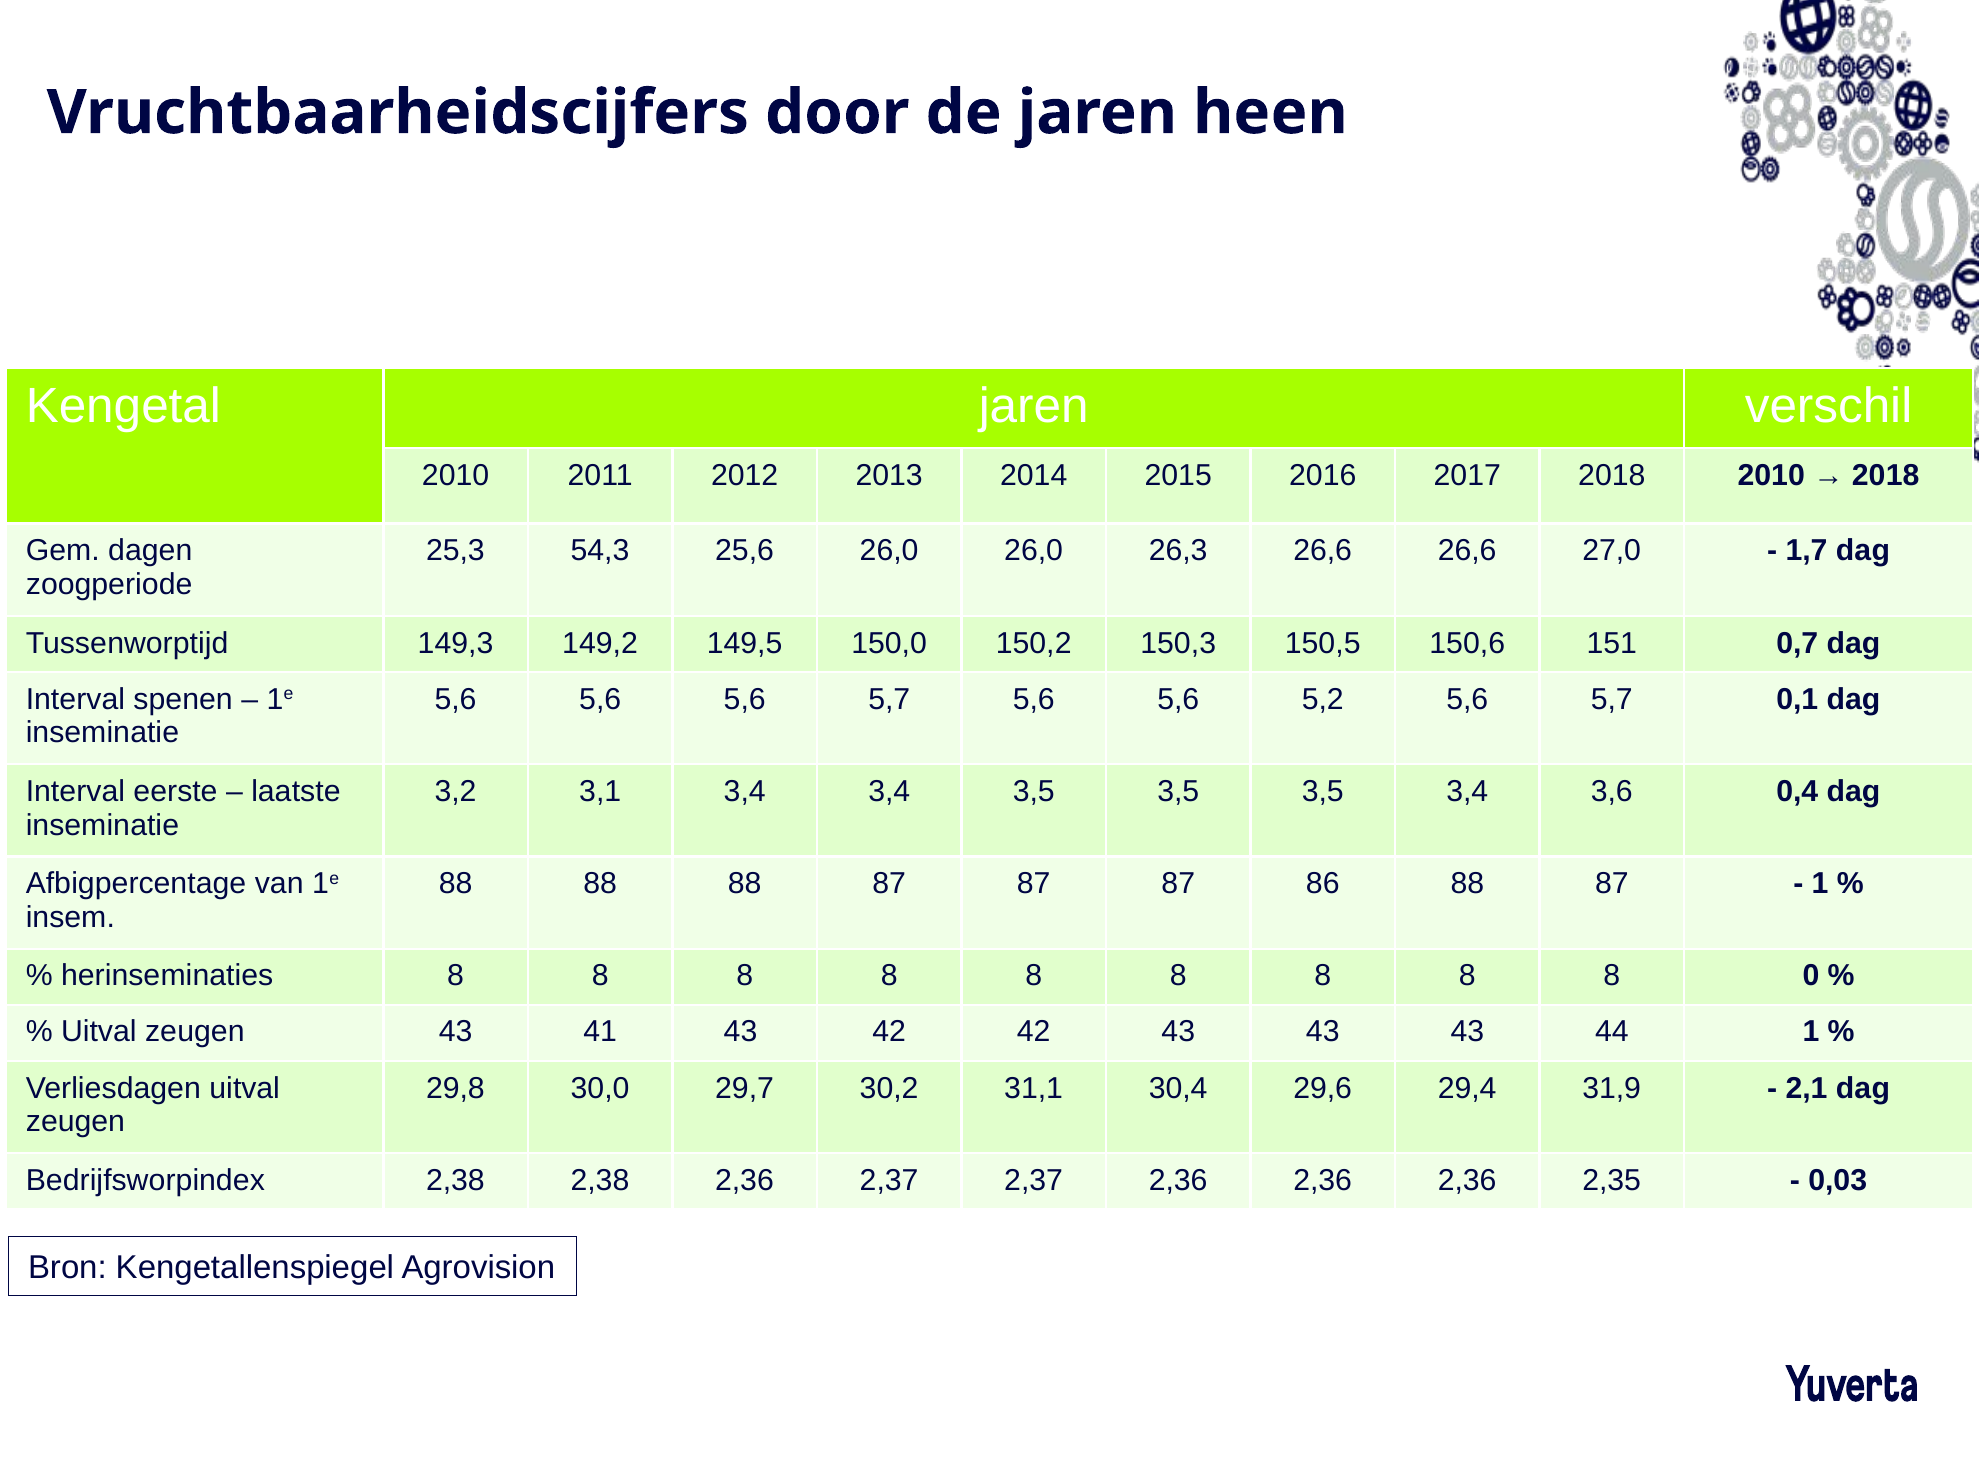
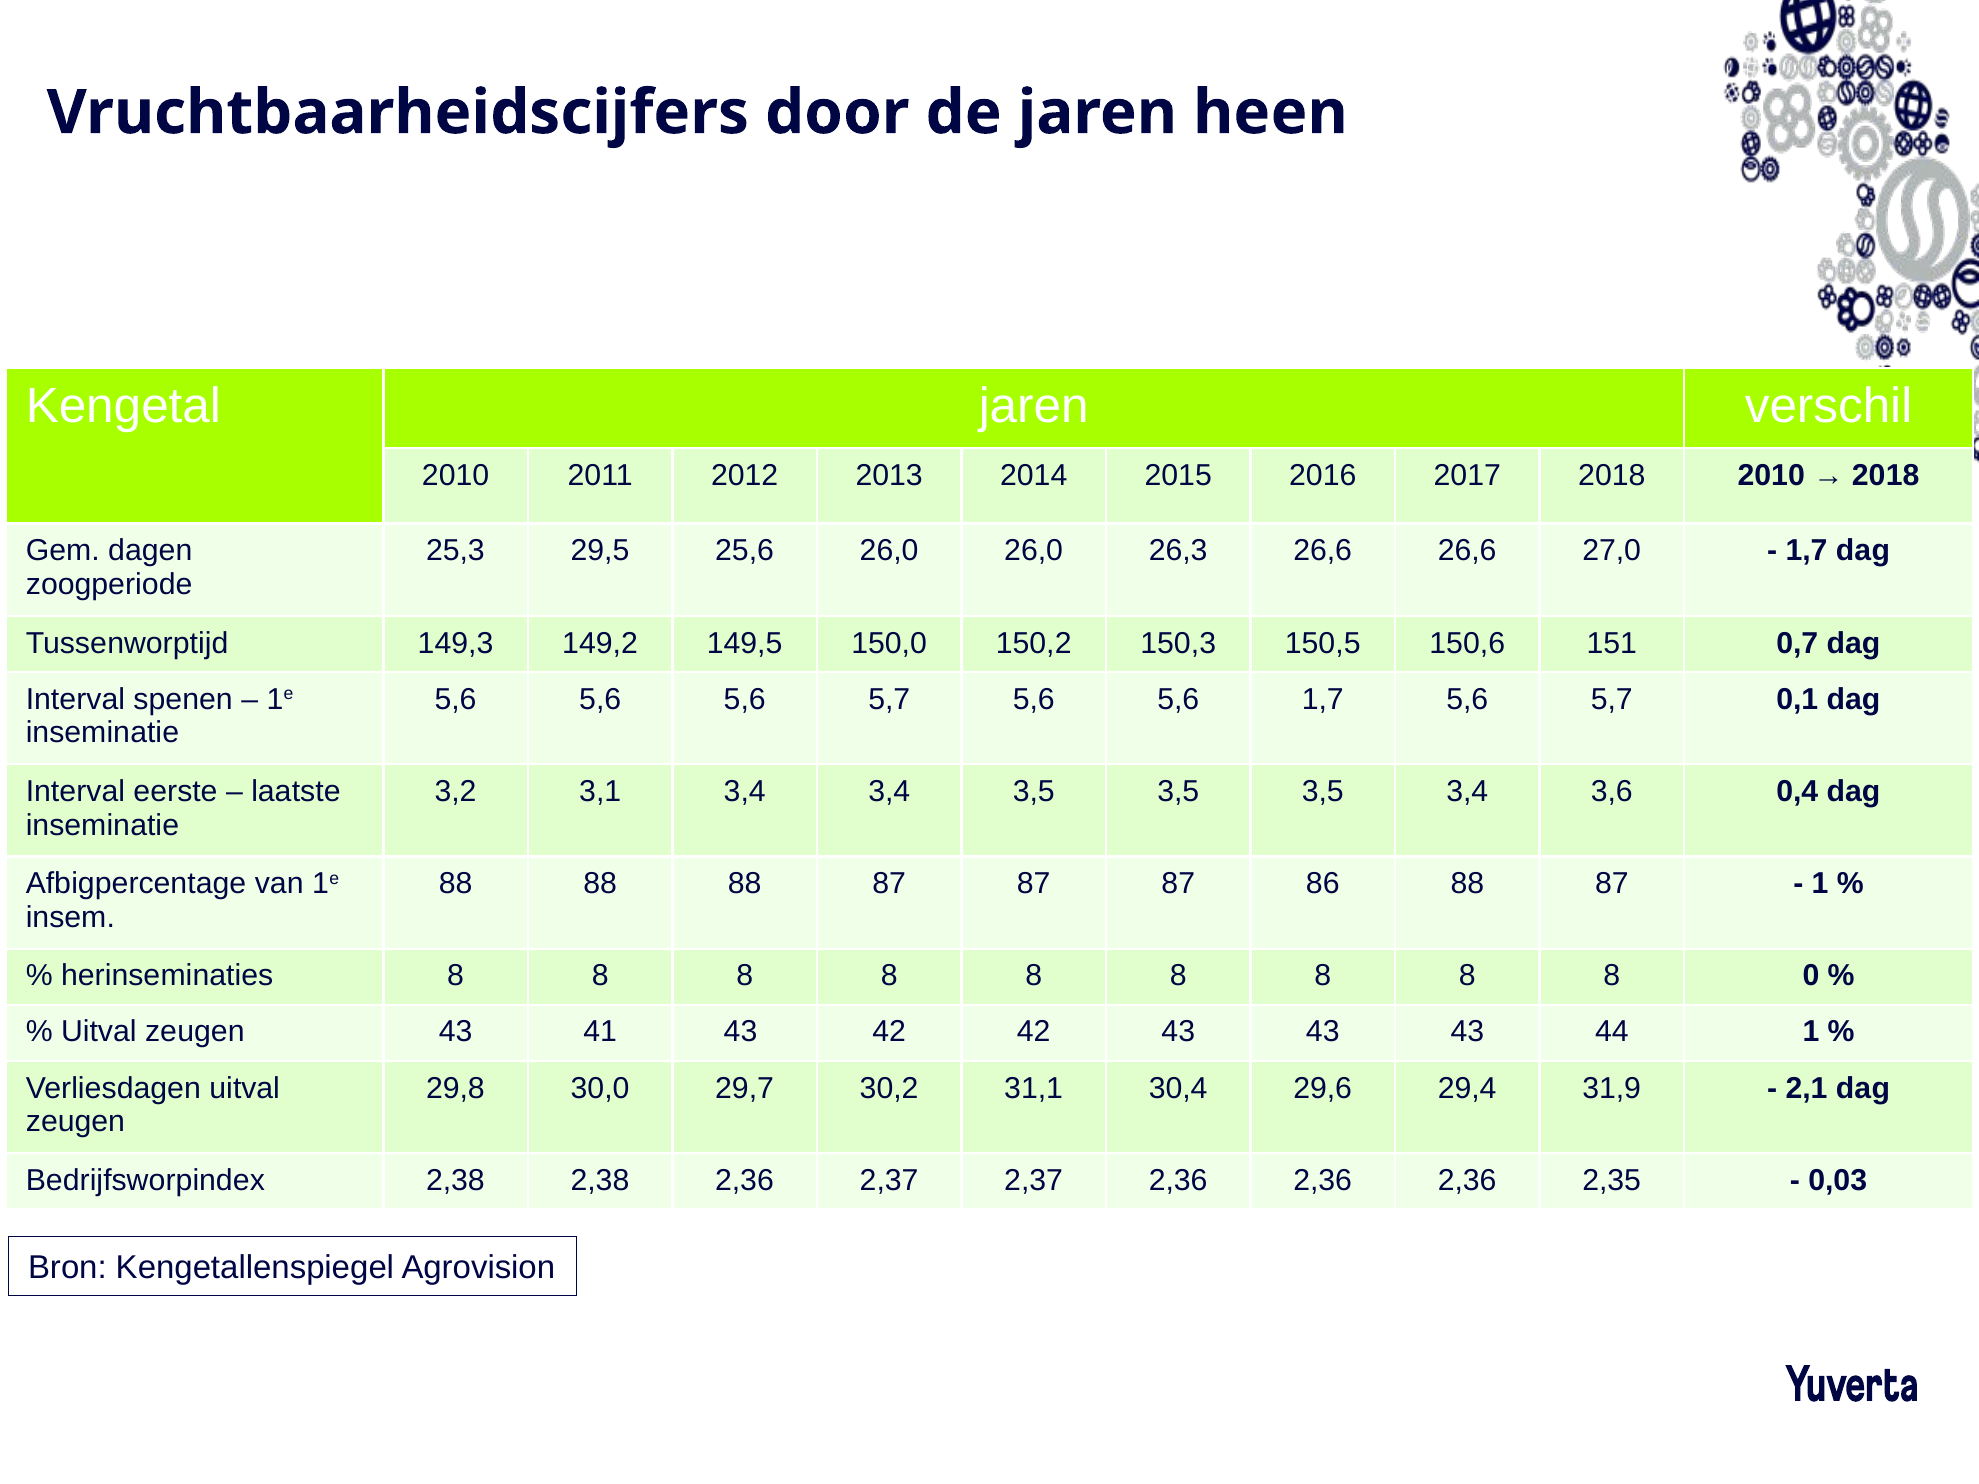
54,3: 54,3 -> 29,5 (600, 551)
5,6 5,2: 5,2 -> 1,7 (1323, 699)
